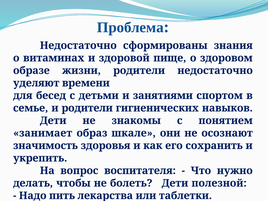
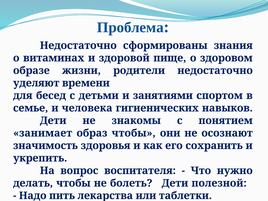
и родители: родители -> человека (87, 108)
образ шкале: шкале -> чтобы (134, 133)
